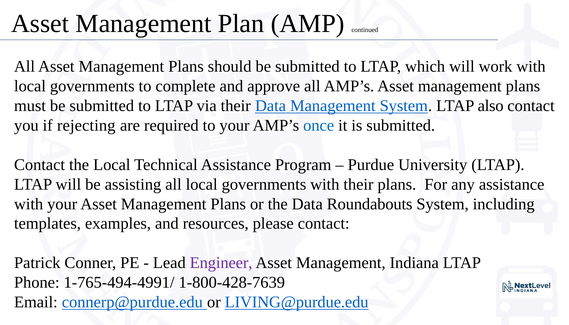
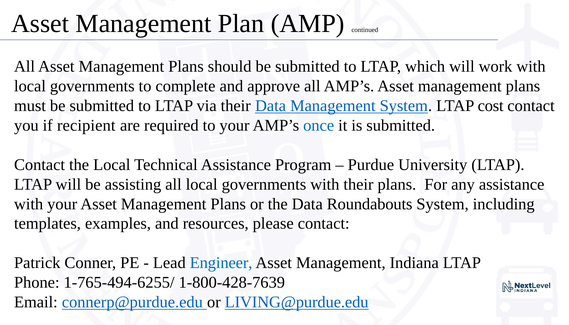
also: also -> cost (491, 106)
rejecting: rejecting -> recipient (86, 125)
Engineer colour: purple -> blue (221, 263)
1-765-494-4991/: 1-765-494-4991/ -> 1-765-494-6255/ (119, 283)
